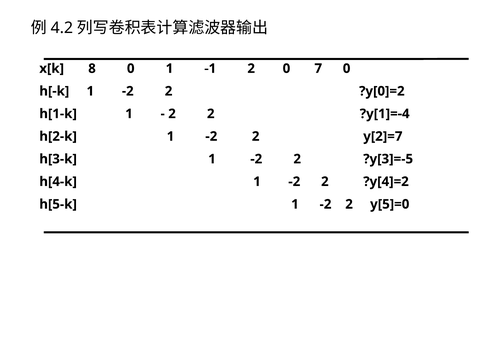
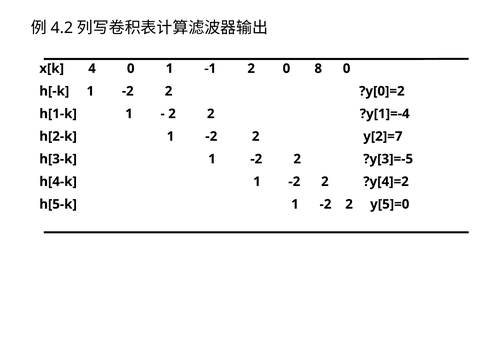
8: 8 -> 4 (92, 68)
7: 7 -> 8 (318, 68)
